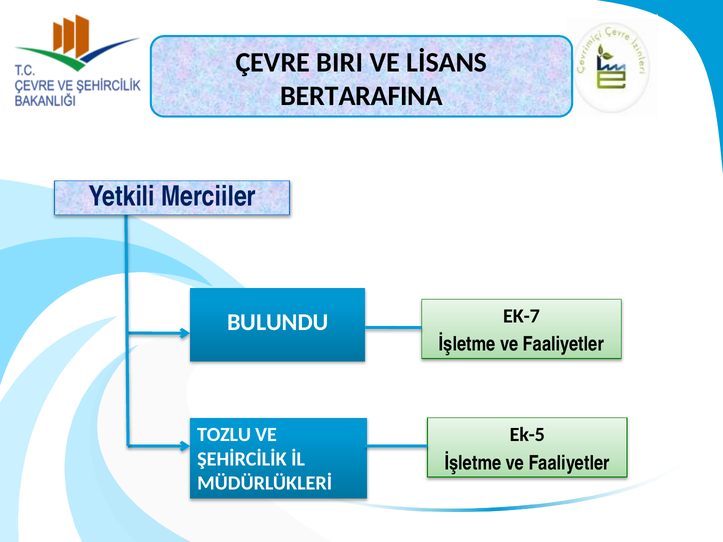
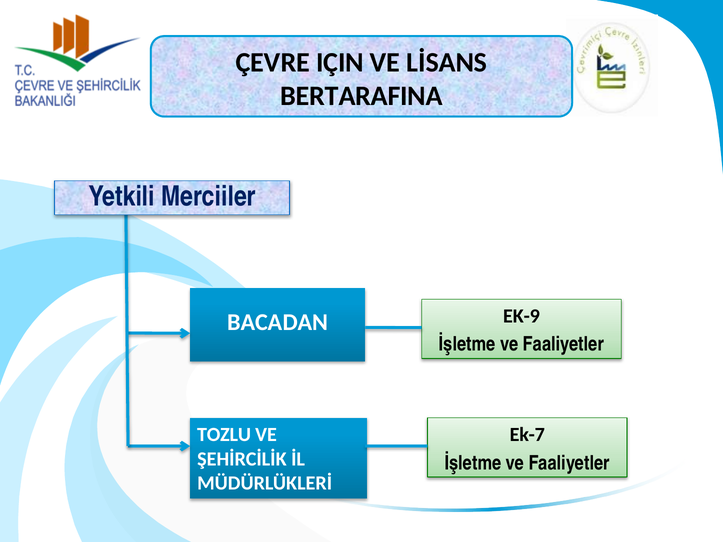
BIRI: BIRI -> IÇIN (340, 62)
EK-7: EK-7 -> EK-9 (521, 316)
BULUNDU: BULUNDU -> BACADAN (278, 323)
Ek-5: Ek-5 -> Ek-7 (527, 435)
